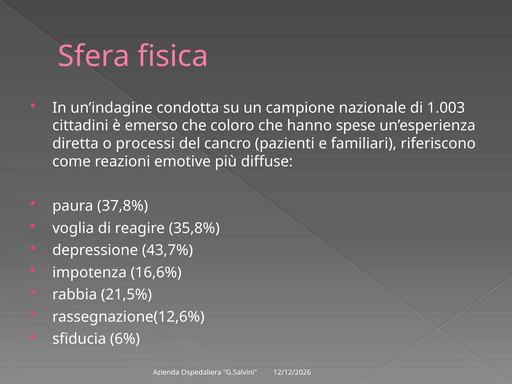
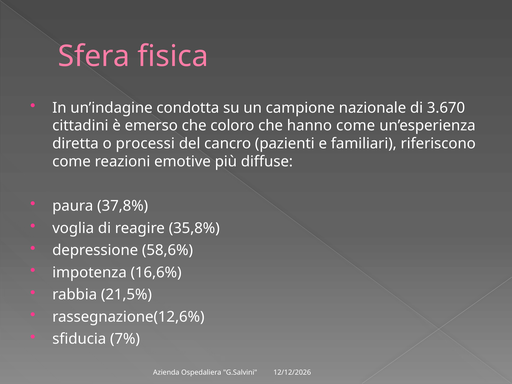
1.003: 1.003 -> 3.670 (446, 108)
hanno spese: spese -> come (356, 126)
43,7%: 43,7% -> 58,6% (167, 250)
6%: 6% -> 7% (125, 339)
